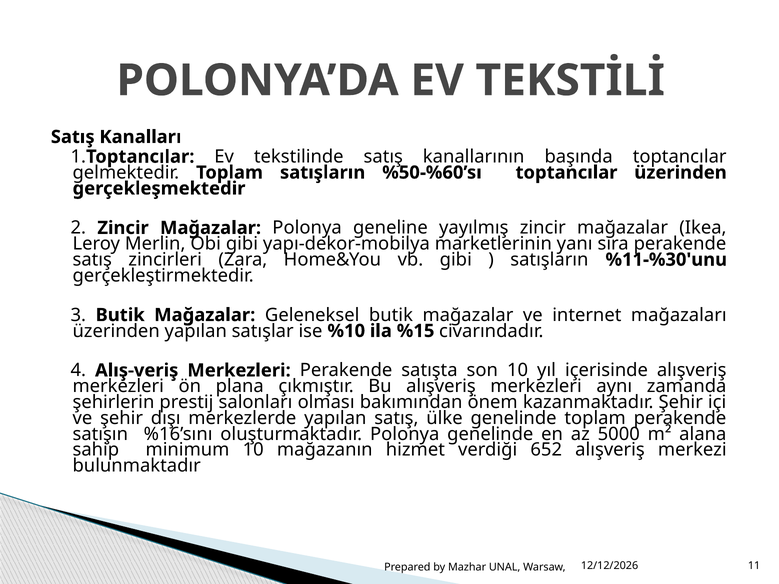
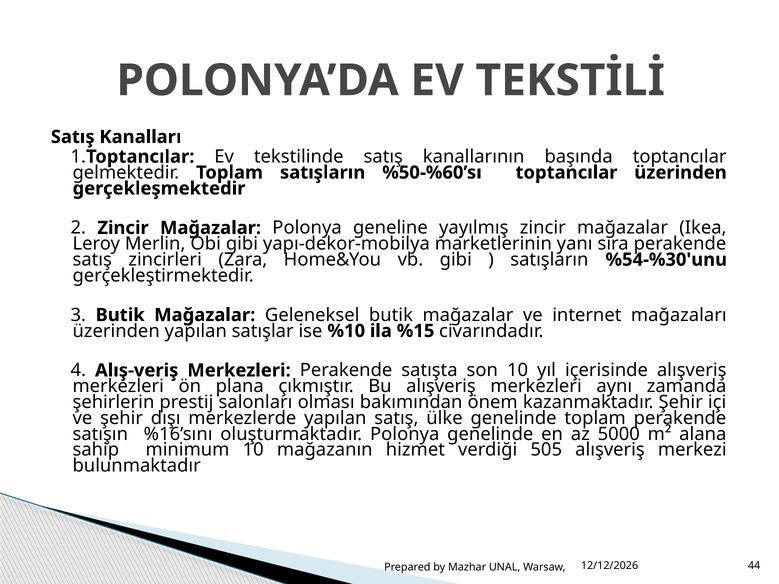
%11-%30'unu: %11-%30'unu -> %54-%30'unu (666, 260)
652: 652 -> 505 (546, 450)
11: 11 -> 44 (754, 566)
